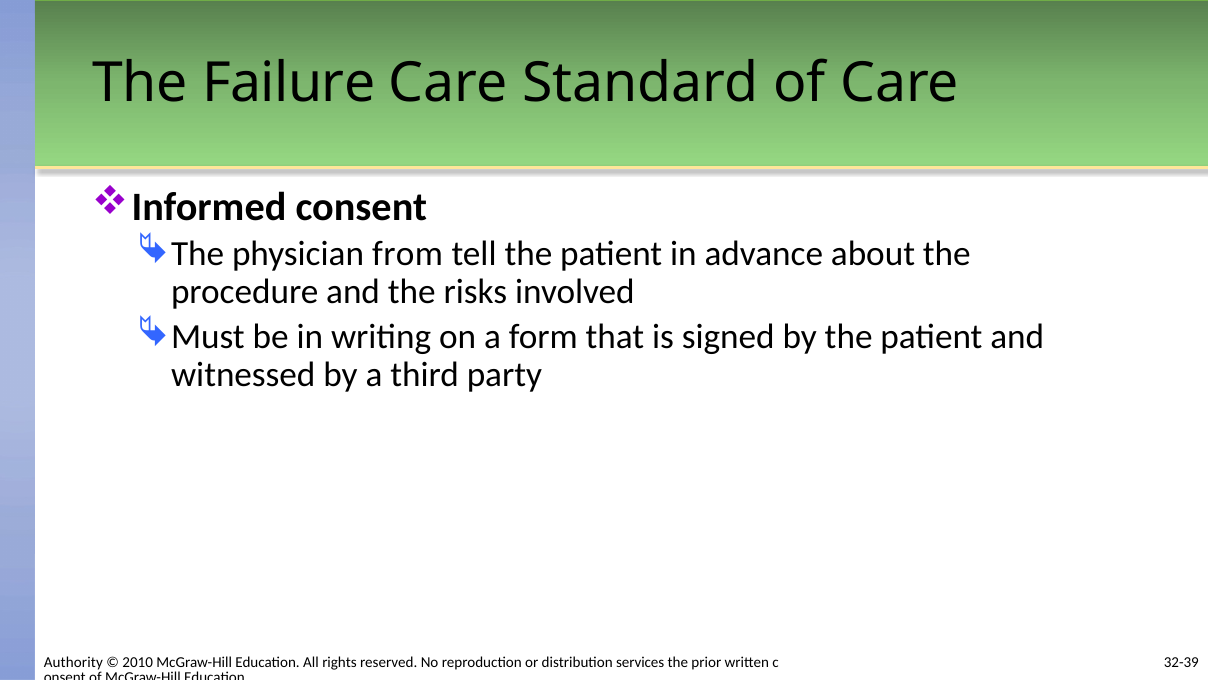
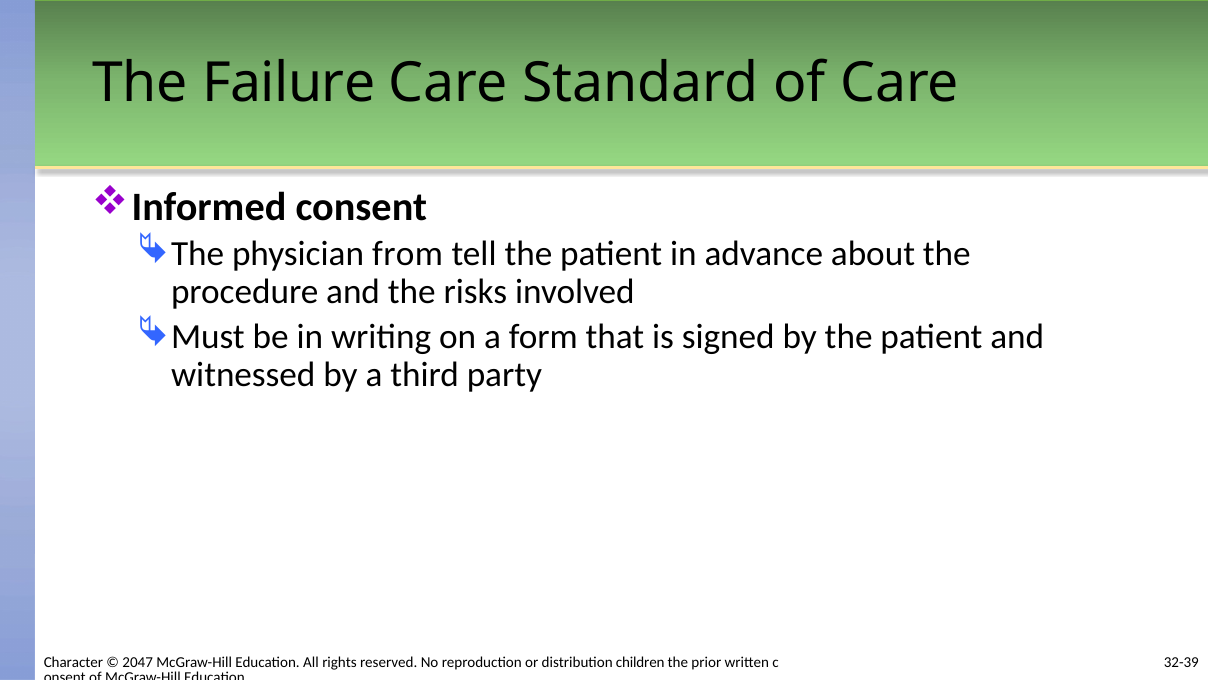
Authority: Authority -> Character (73, 662)
2010: 2010 -> 2047 (138, 662)
services: services -> children (640, 662)
